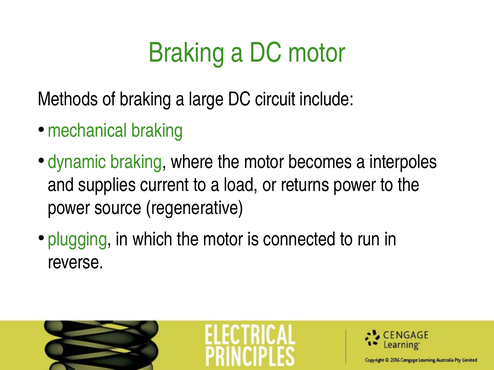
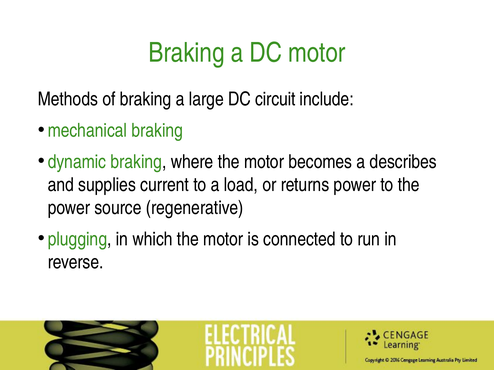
interpoles: interpoles -> describes (403, 162)
